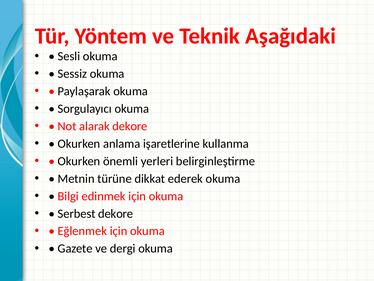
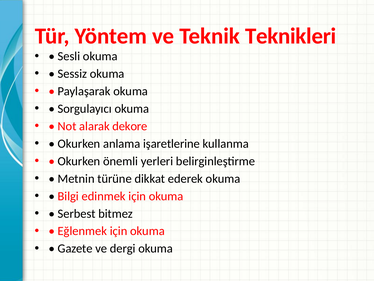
Aşağıdaki: Aşağıdaki -> Teknikleri (291, 36)
Serbest dekore: dekore -> bitmez (116, 213)
